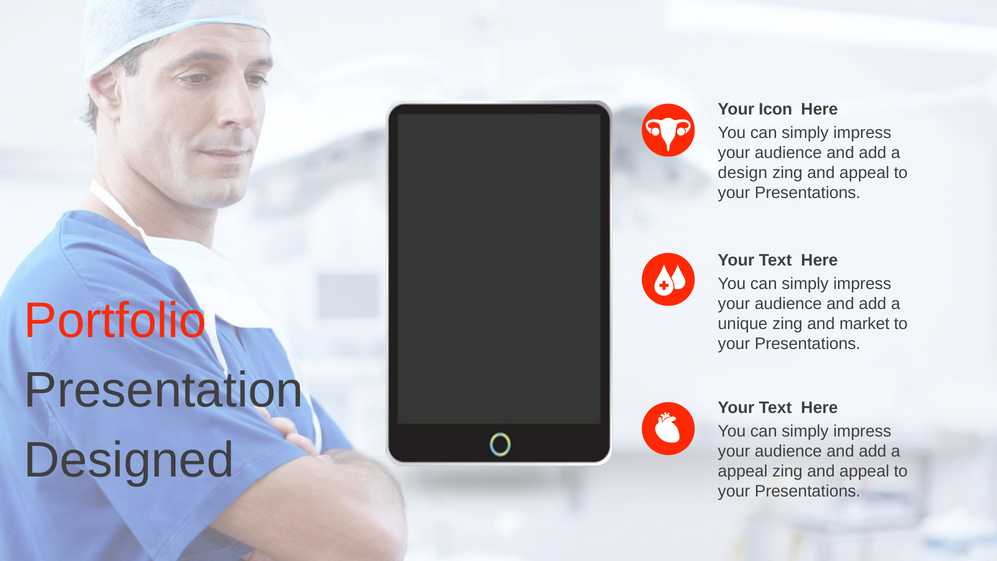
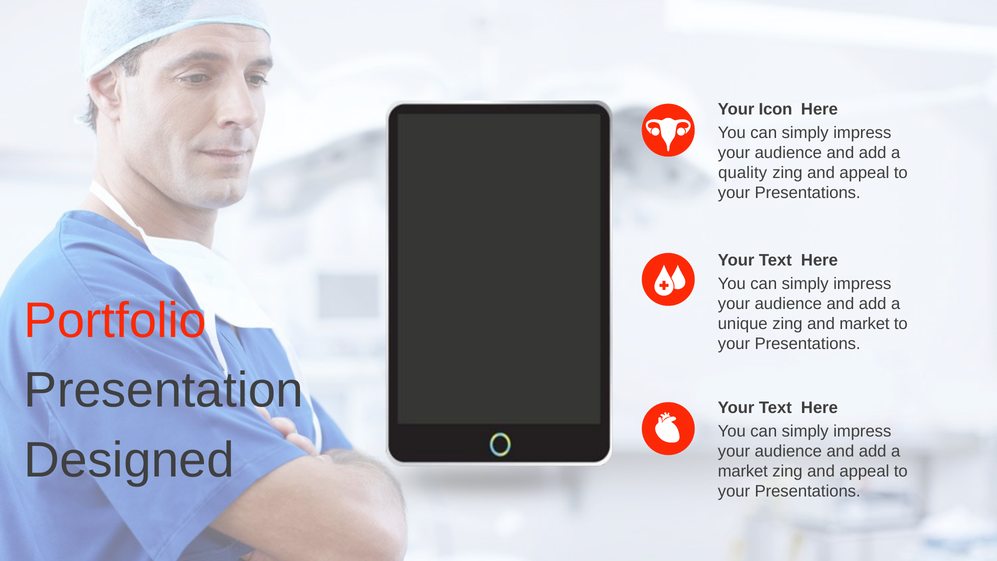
design: design -> quality (743, 173)
appeal: appeal -> market (743, 471)
